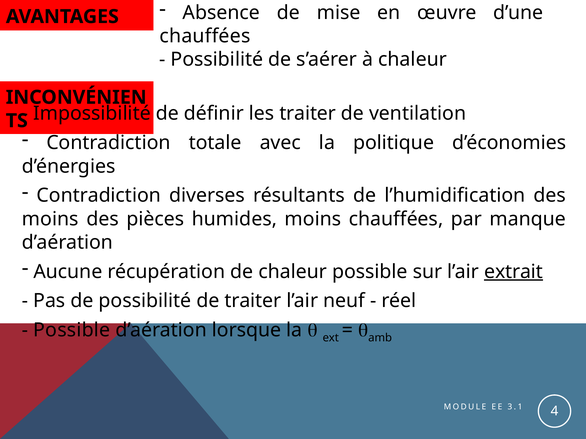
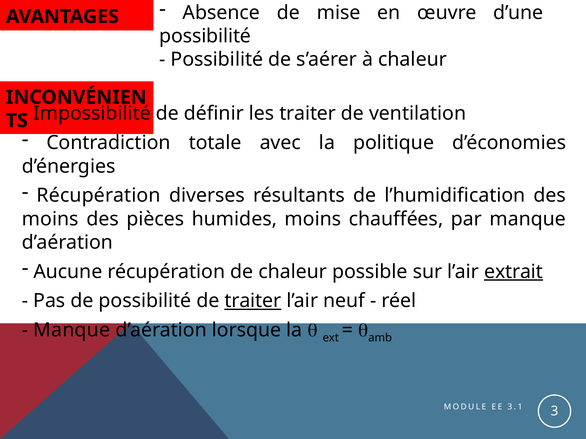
chauffées: chauffées -> possibilité (205, 36)
Contradiction: Contradiction -> Récupération (99, 196)
traiter underline: none -> present (253, 301)
Possible: Possible -> Manque (72, 331)
4: 4 -> 3 (554, 411)
